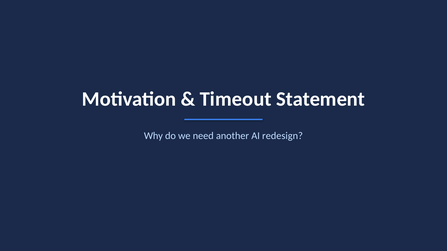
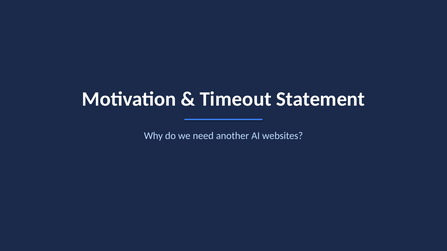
redesign: redesign -> websites (283, 136)
